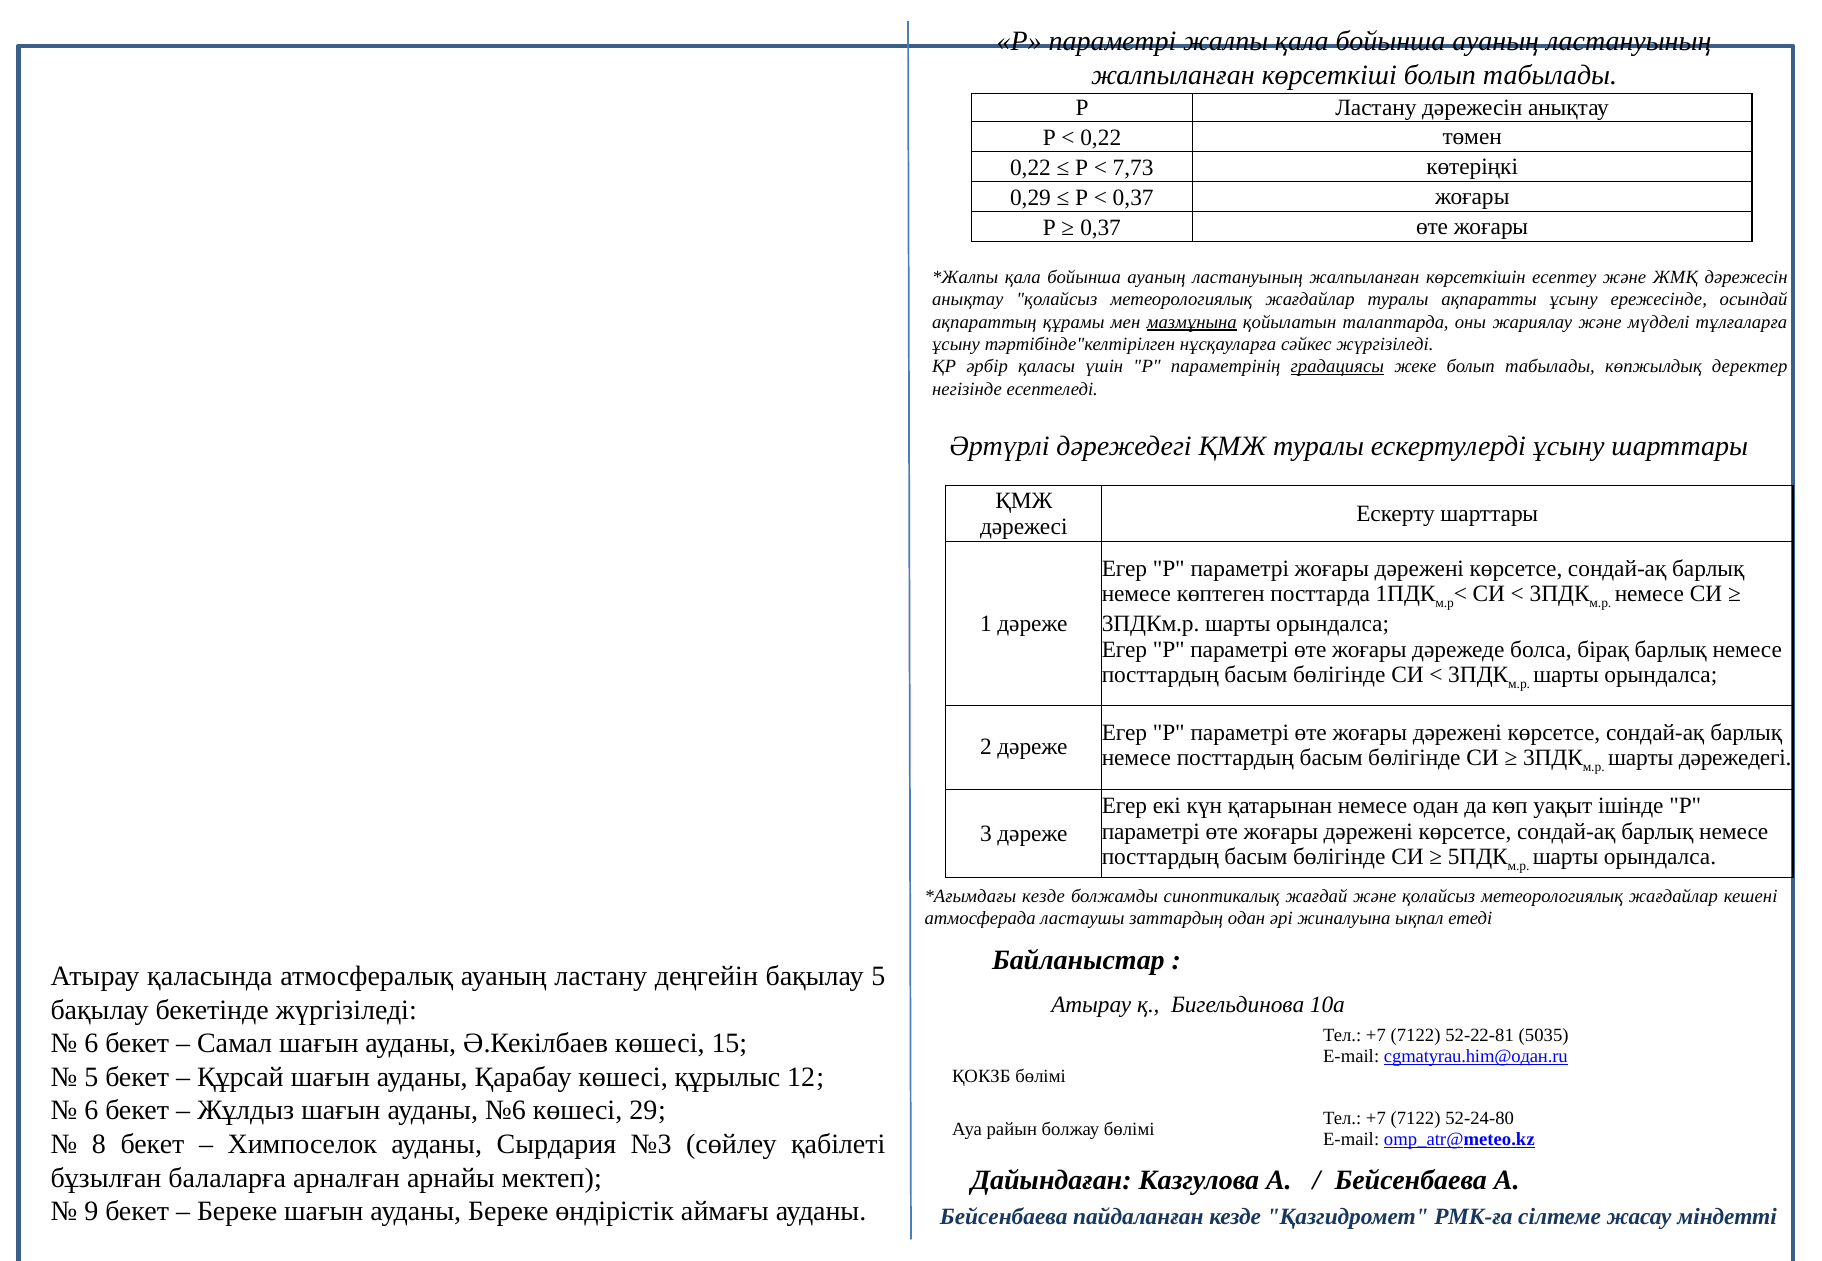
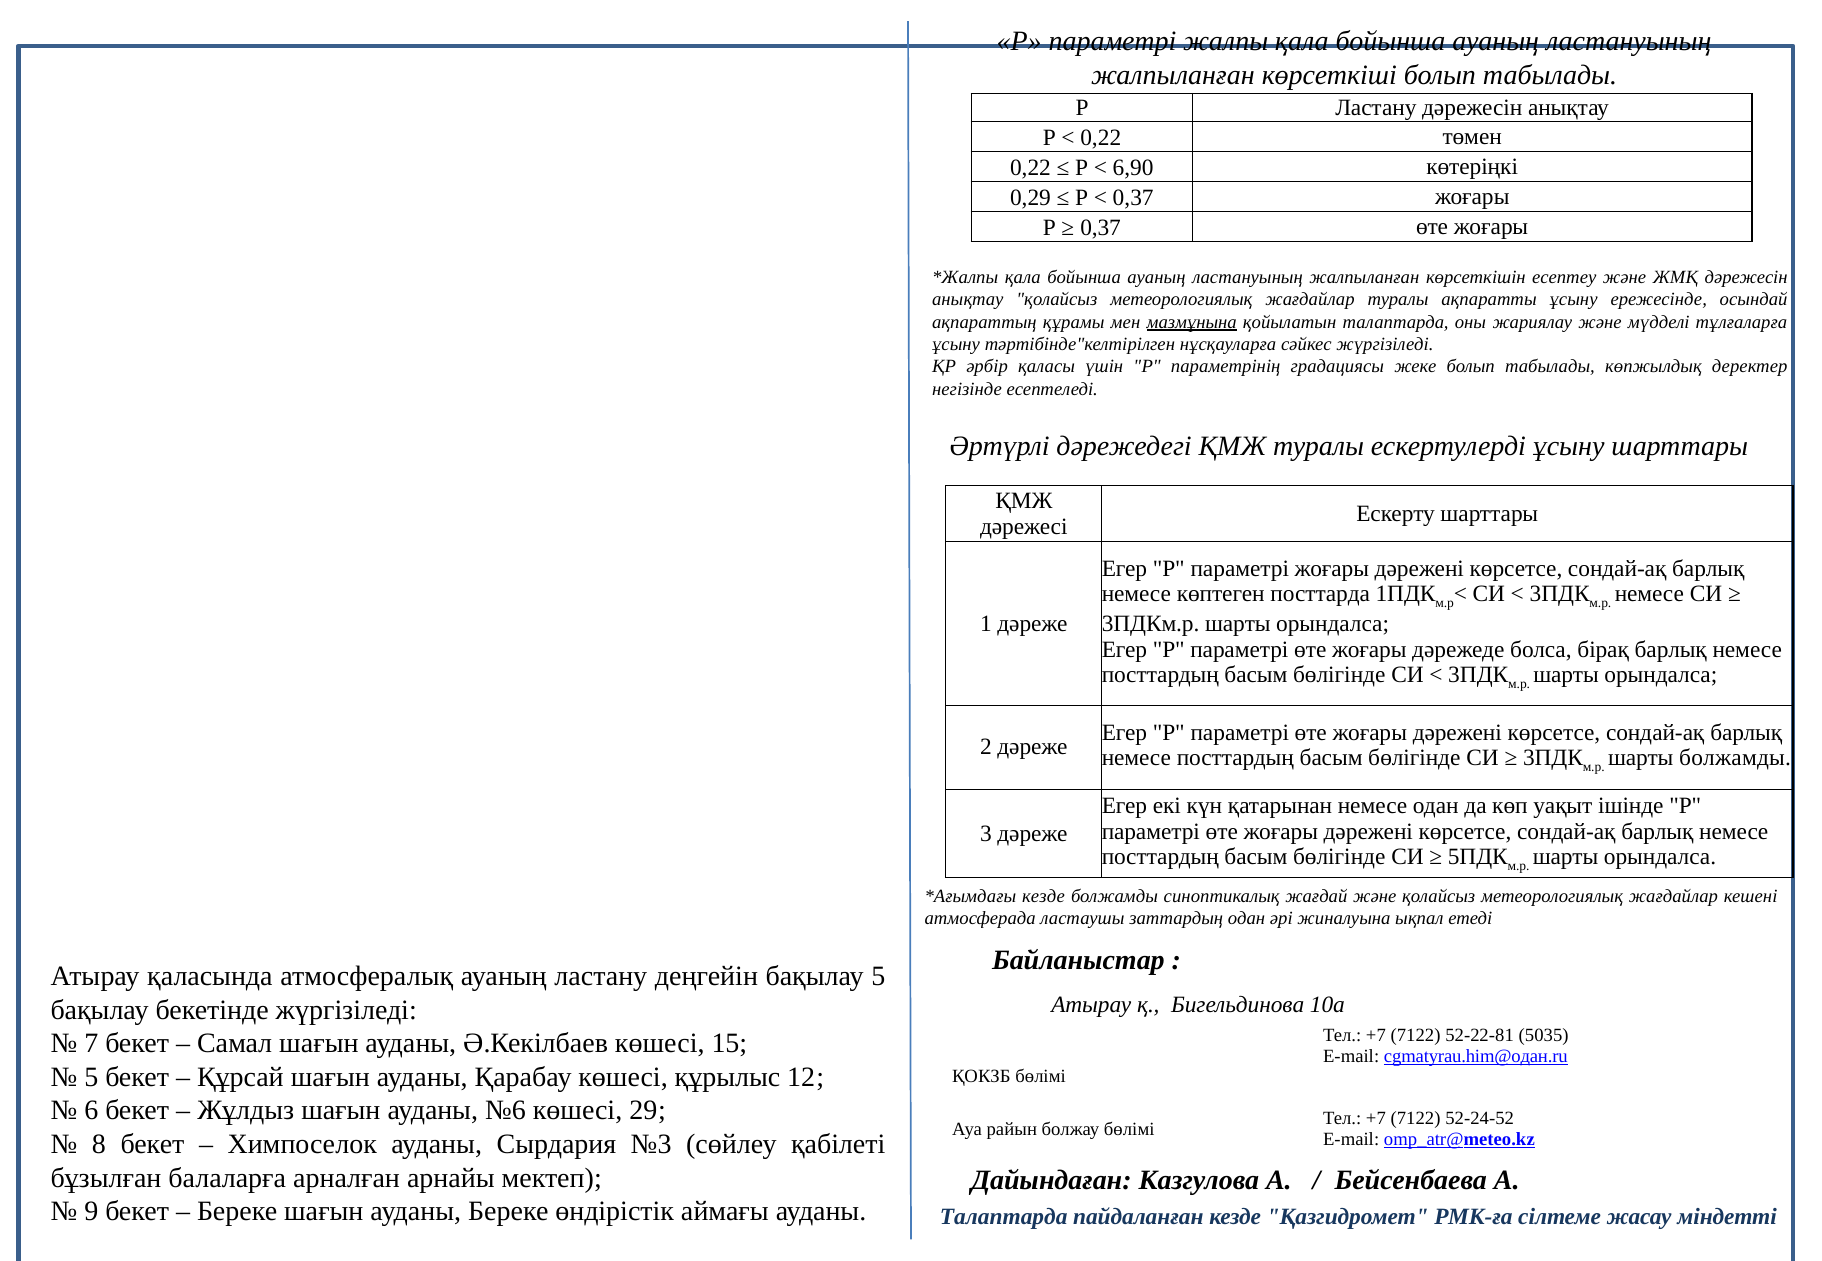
7,73: 7,73 -> 6,90 (1133, 168)
градациясы underline: present -> none (1337, 367)
шарты дәрежедегі: дәрежедегі -> болжамды (1735, 759)
6: 6 -> 7 (91, 1044)
52-24-80: 52-24-80 -> 52-24-52 (1480, 1119)
Бейсенбаева: Бейсенбаева -> Талаптарда (1004, 1217)
